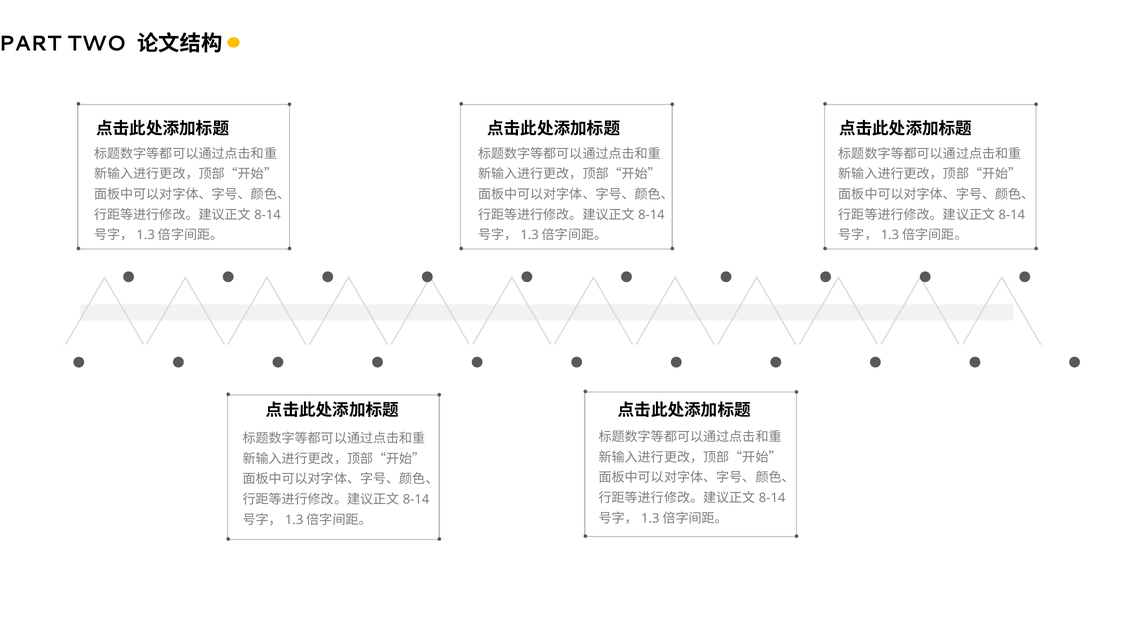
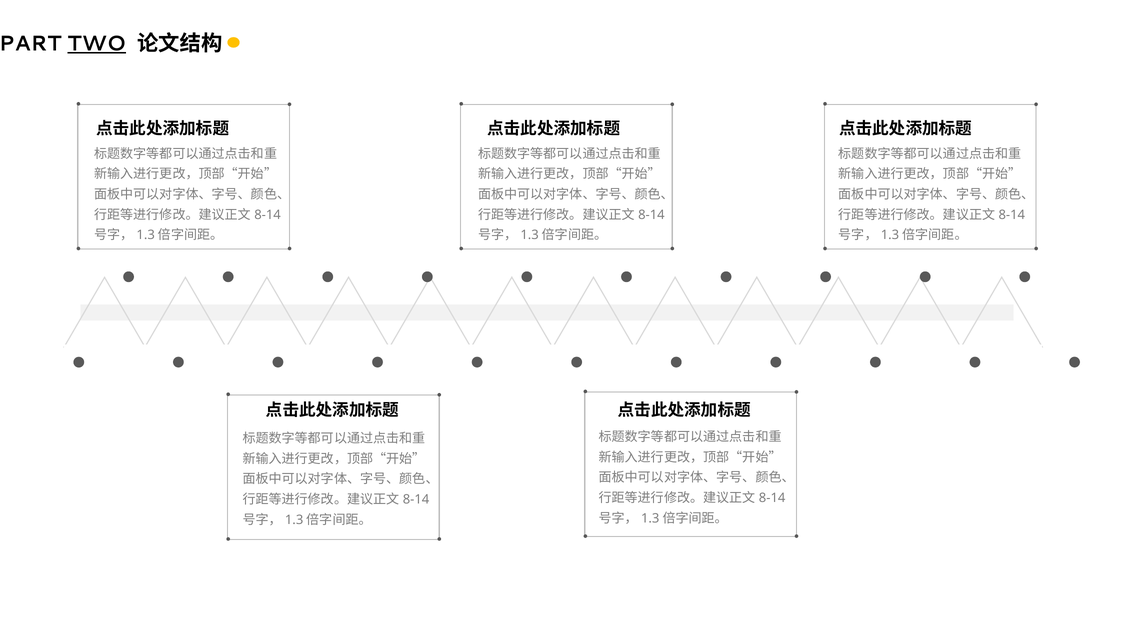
TWO underline: none -> present (97, 44)
